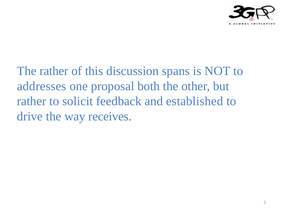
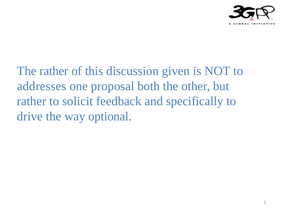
spans: spans -> given (176, 71)
established: established -> specifically (195, 101)
receives: receives -> optional (110, 116)
